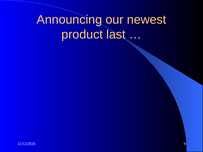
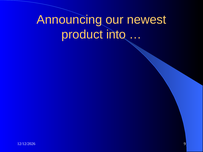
last: last -> into (116, 35)
